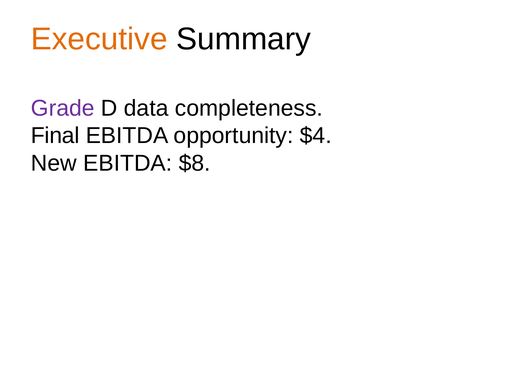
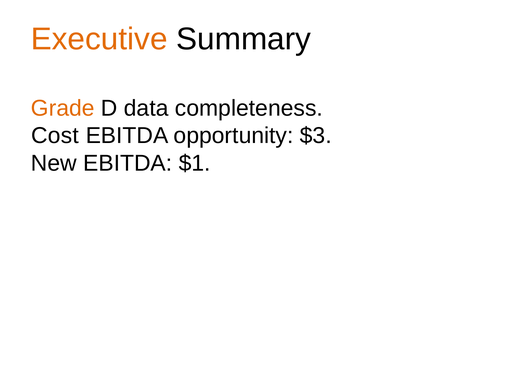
Grade colour: purple -> orange (63, 108)
Final: Final -> Cost (55, 136)
$4: $4 -> $3 (316, 136)
$8: $8 -> $1 (195, 163)
